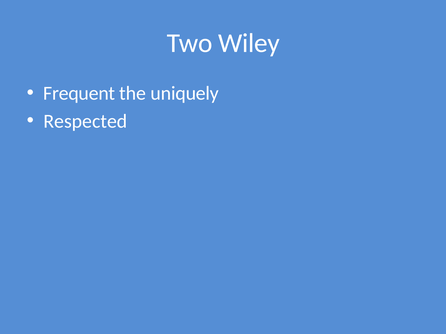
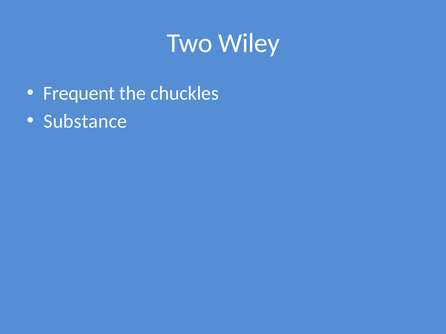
uniquely: uniquely -> chuckles (185, 94)
Respected: Respected -> Substance (85, 121)
